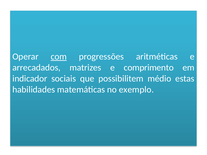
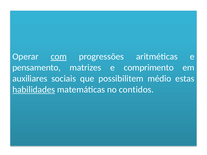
arrecadados: arrecadados -> pensamento (37, 68)
indicador: indicador -> auxiliares (30, 79)
habilidades underline: none -> present (34, 90)
exemplo: exemplo -> contidos (136, 90)
